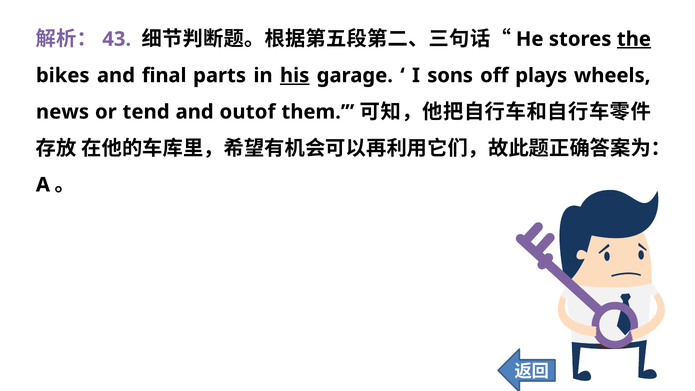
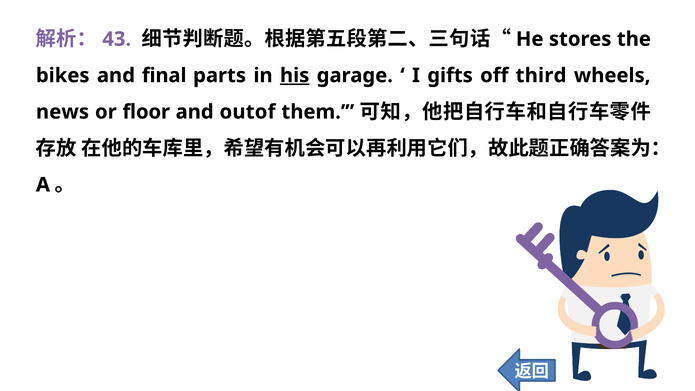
the underline: present -> none (634, 39)
sons: sons -> gifts (450, 75)
plays: plays -> third (541, 75)
tend: tend -> floor (146, 112)
